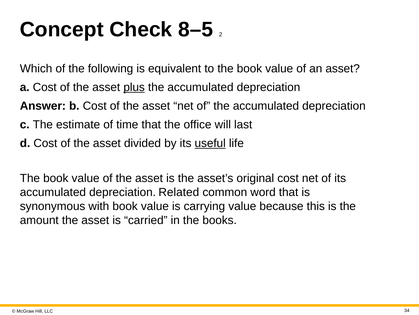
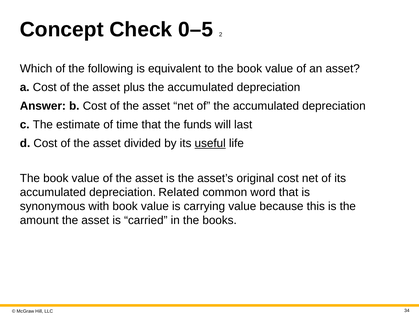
8–5: 8–5 -> 0–5 (196, 29)
plus underline: present -> none (134, 87)
office: office -> funds (198, 124)
